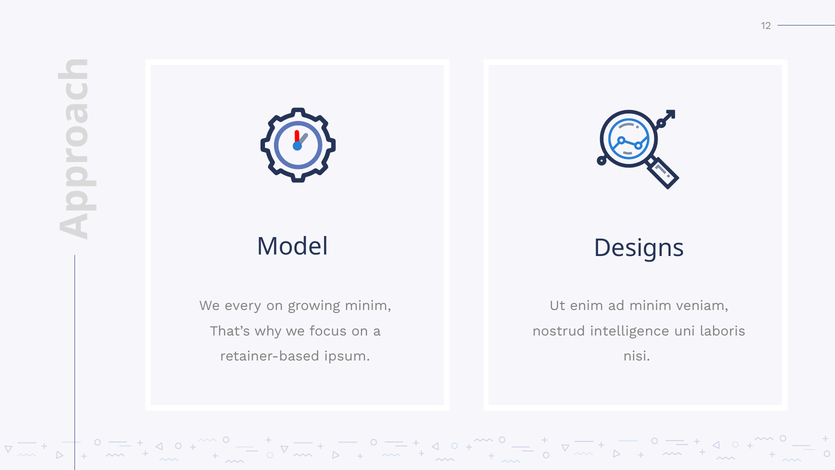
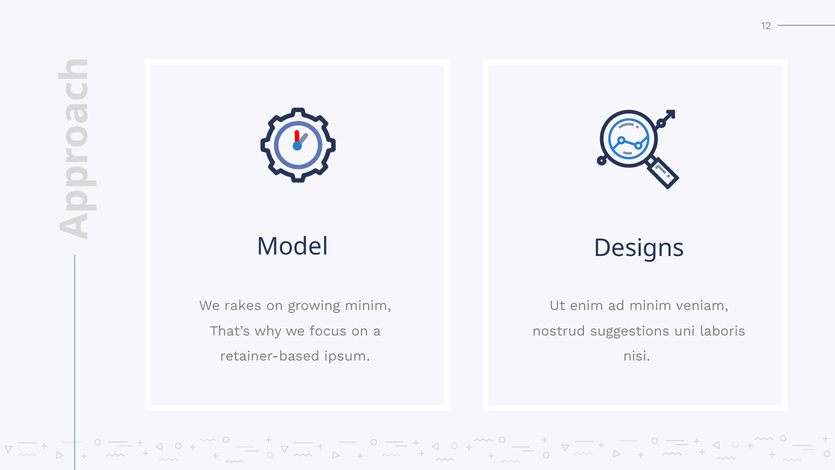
every: every -> rakes (243, 306)
intelligence: intelligence -> suggestions (630, 331)
